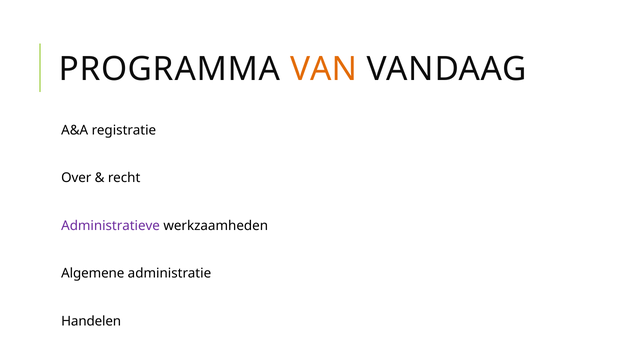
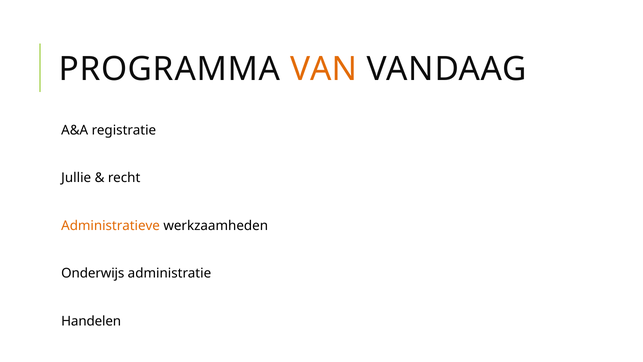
Over: Over -> Jullie (76, 178)
Administratieve colour: purple -> orange (111, 226)
Algemene: Algemene -> Onderwijs (93, 273)
